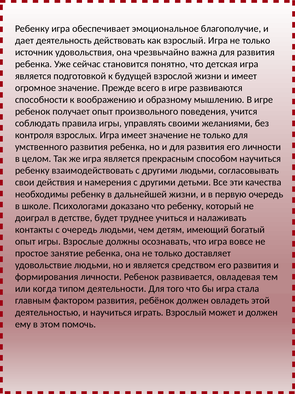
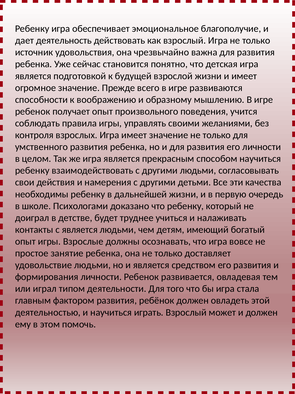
с очередь: очередь -> является (80, 229)
когда: когда -> играл (45, 288)
